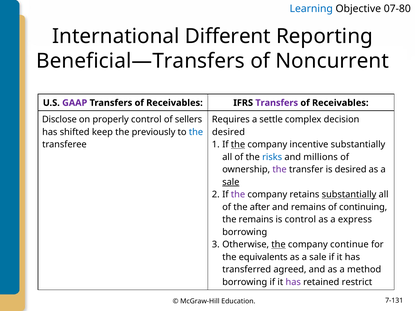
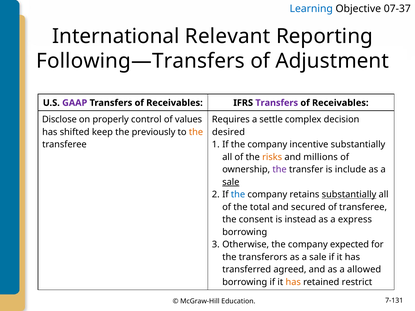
07-80: 07-80 -> 07-37 (397, 9)
Different: Different -> Relevant (228, 36)
Beneficial—Transfers: Beneficial—Transfers -> Following—Transfers (141, 61)
Noncurrent: Noncurrent -> Adjustment (332, 61)
sellers: sellers -> values (189, 120)
the colour: blue -> orange (196, 132)
the underline: present -> none (238, 145)
risks colour: blue -> orange (272, 157)
is desired: desired -> include (351, 170)
the colour: purple -> blue (238, 195)
after: after -> total (260, 207)
and remains: remains -> secured (308, 207)
of continuing: continuing -> transferee (363, 207)
the remains: remains -> consent (256, 220)
is control: control -> instead (300, 220)
the underline: present -> none (279, 245)
continue: continue -> expected (349, 245)
equivalents: equivalents -> transferors (263, 257)
method: method -> allowed (364, 270)
has colour: purple -> orange (293, 282)
